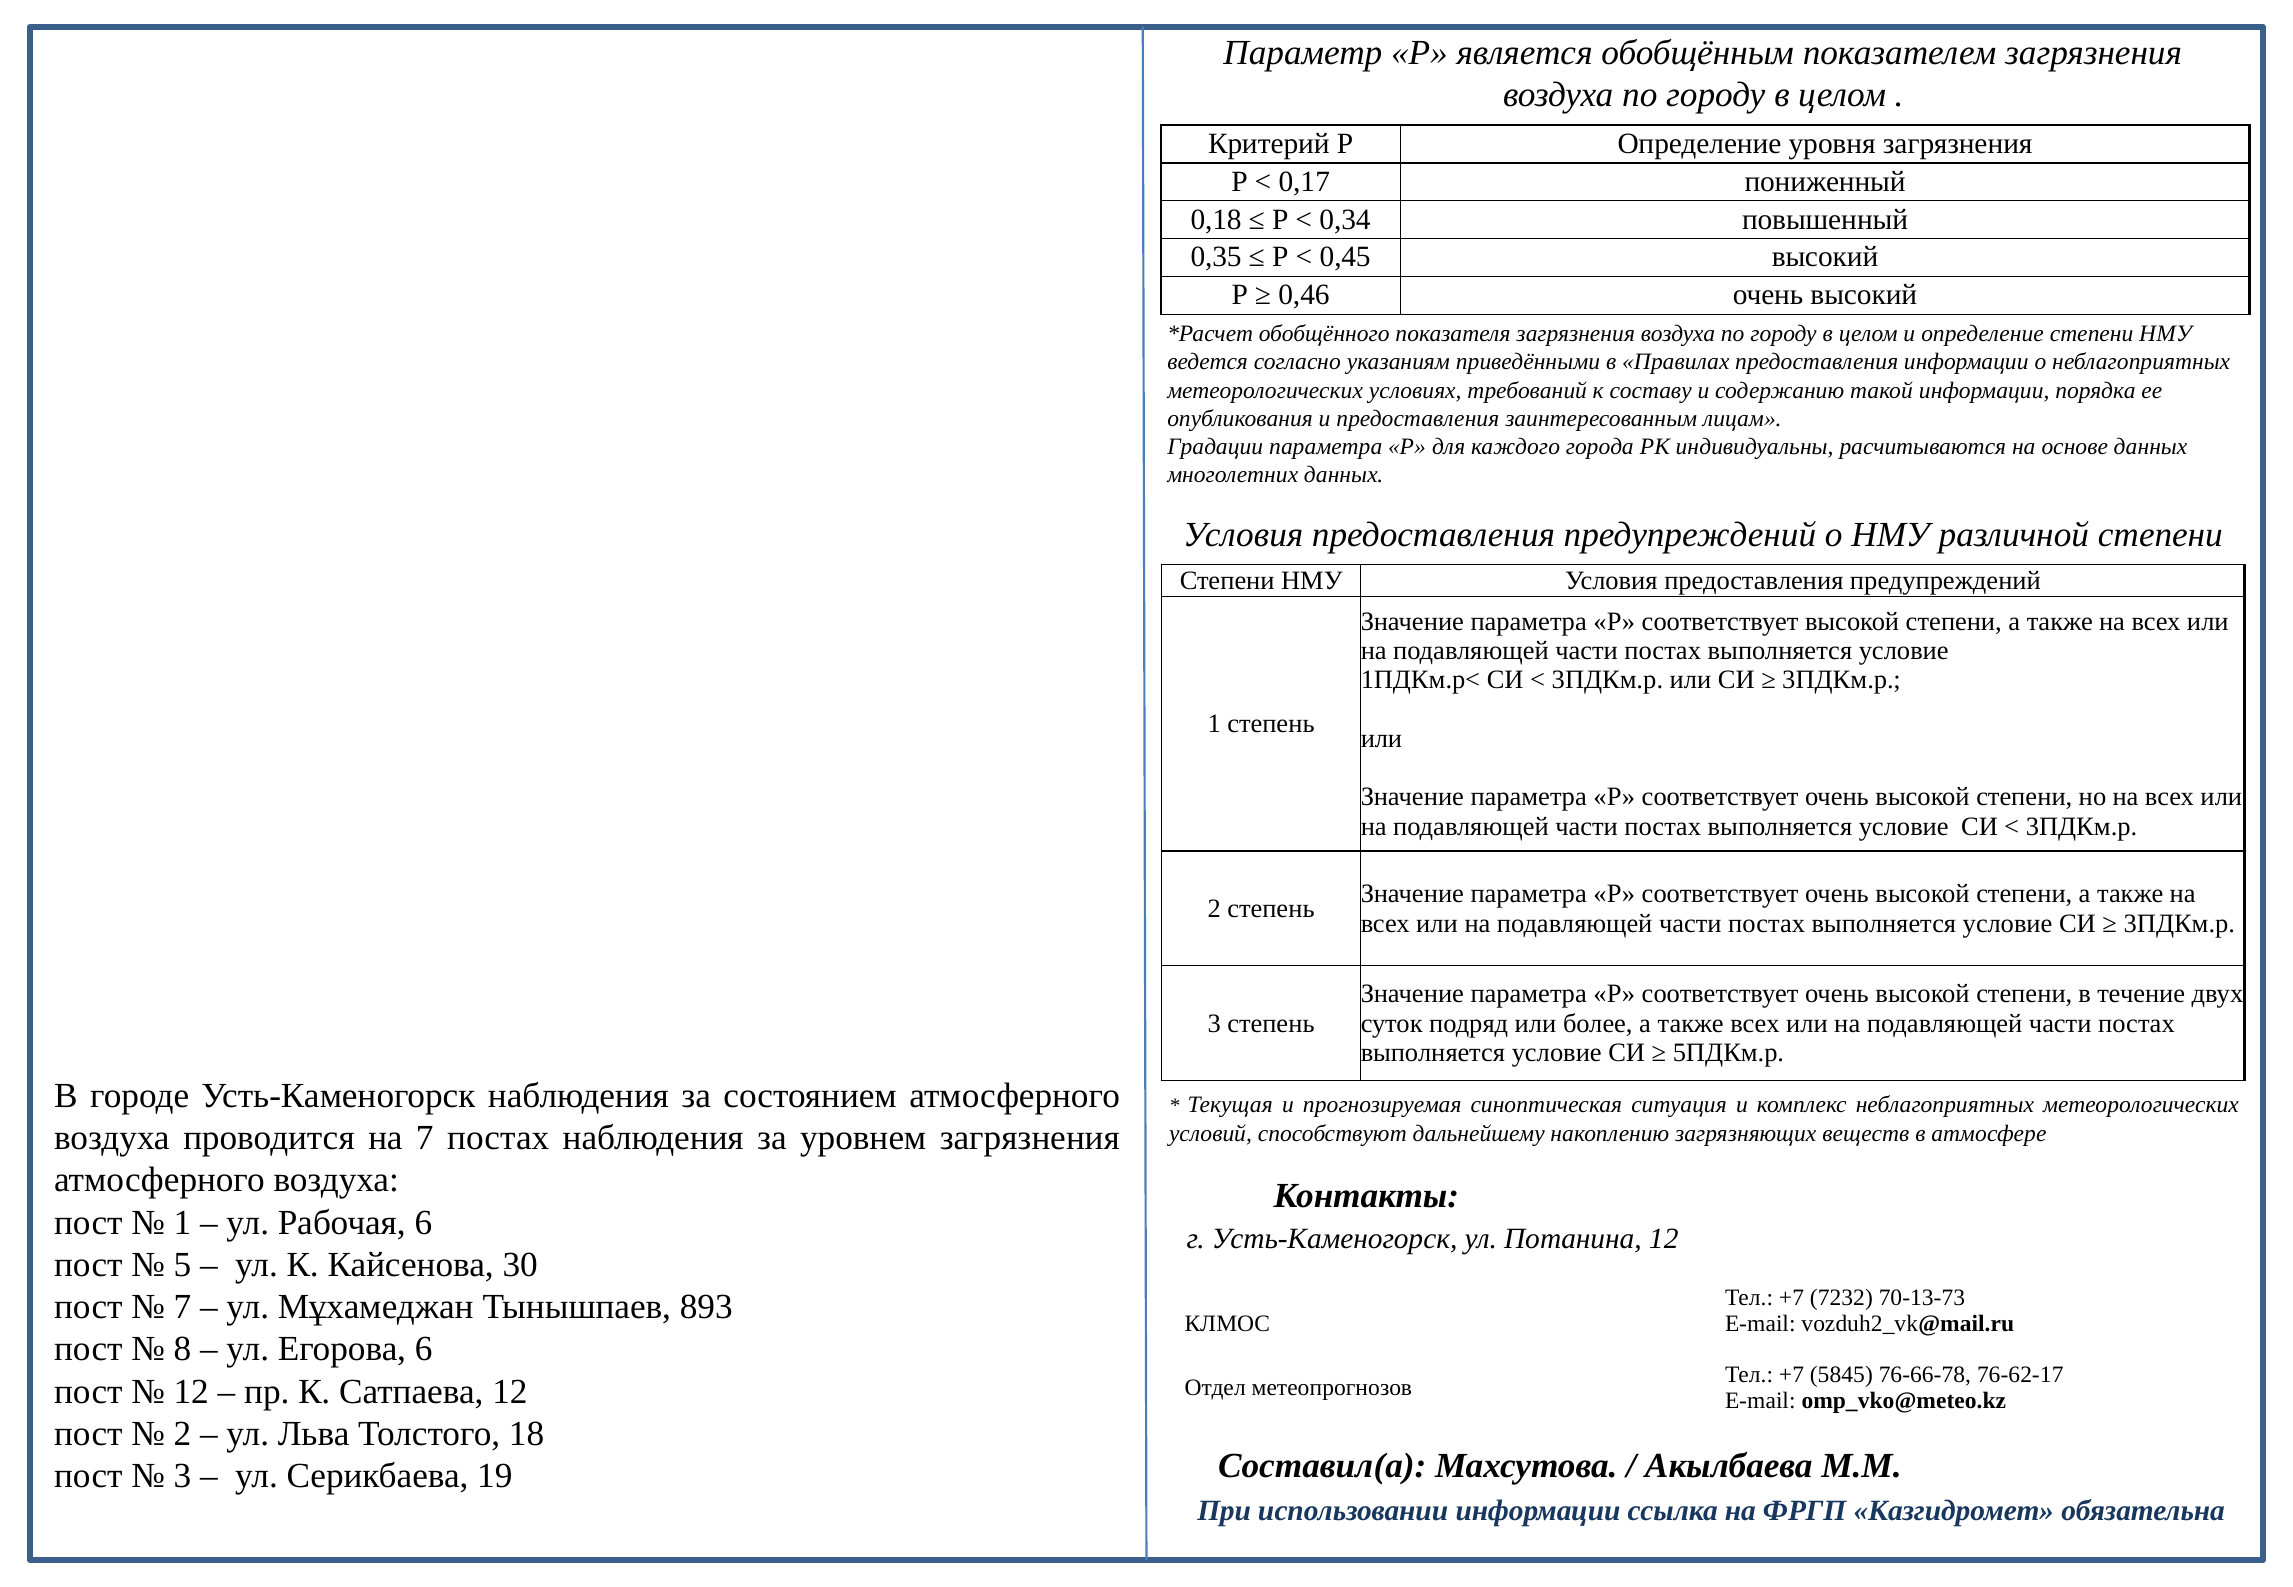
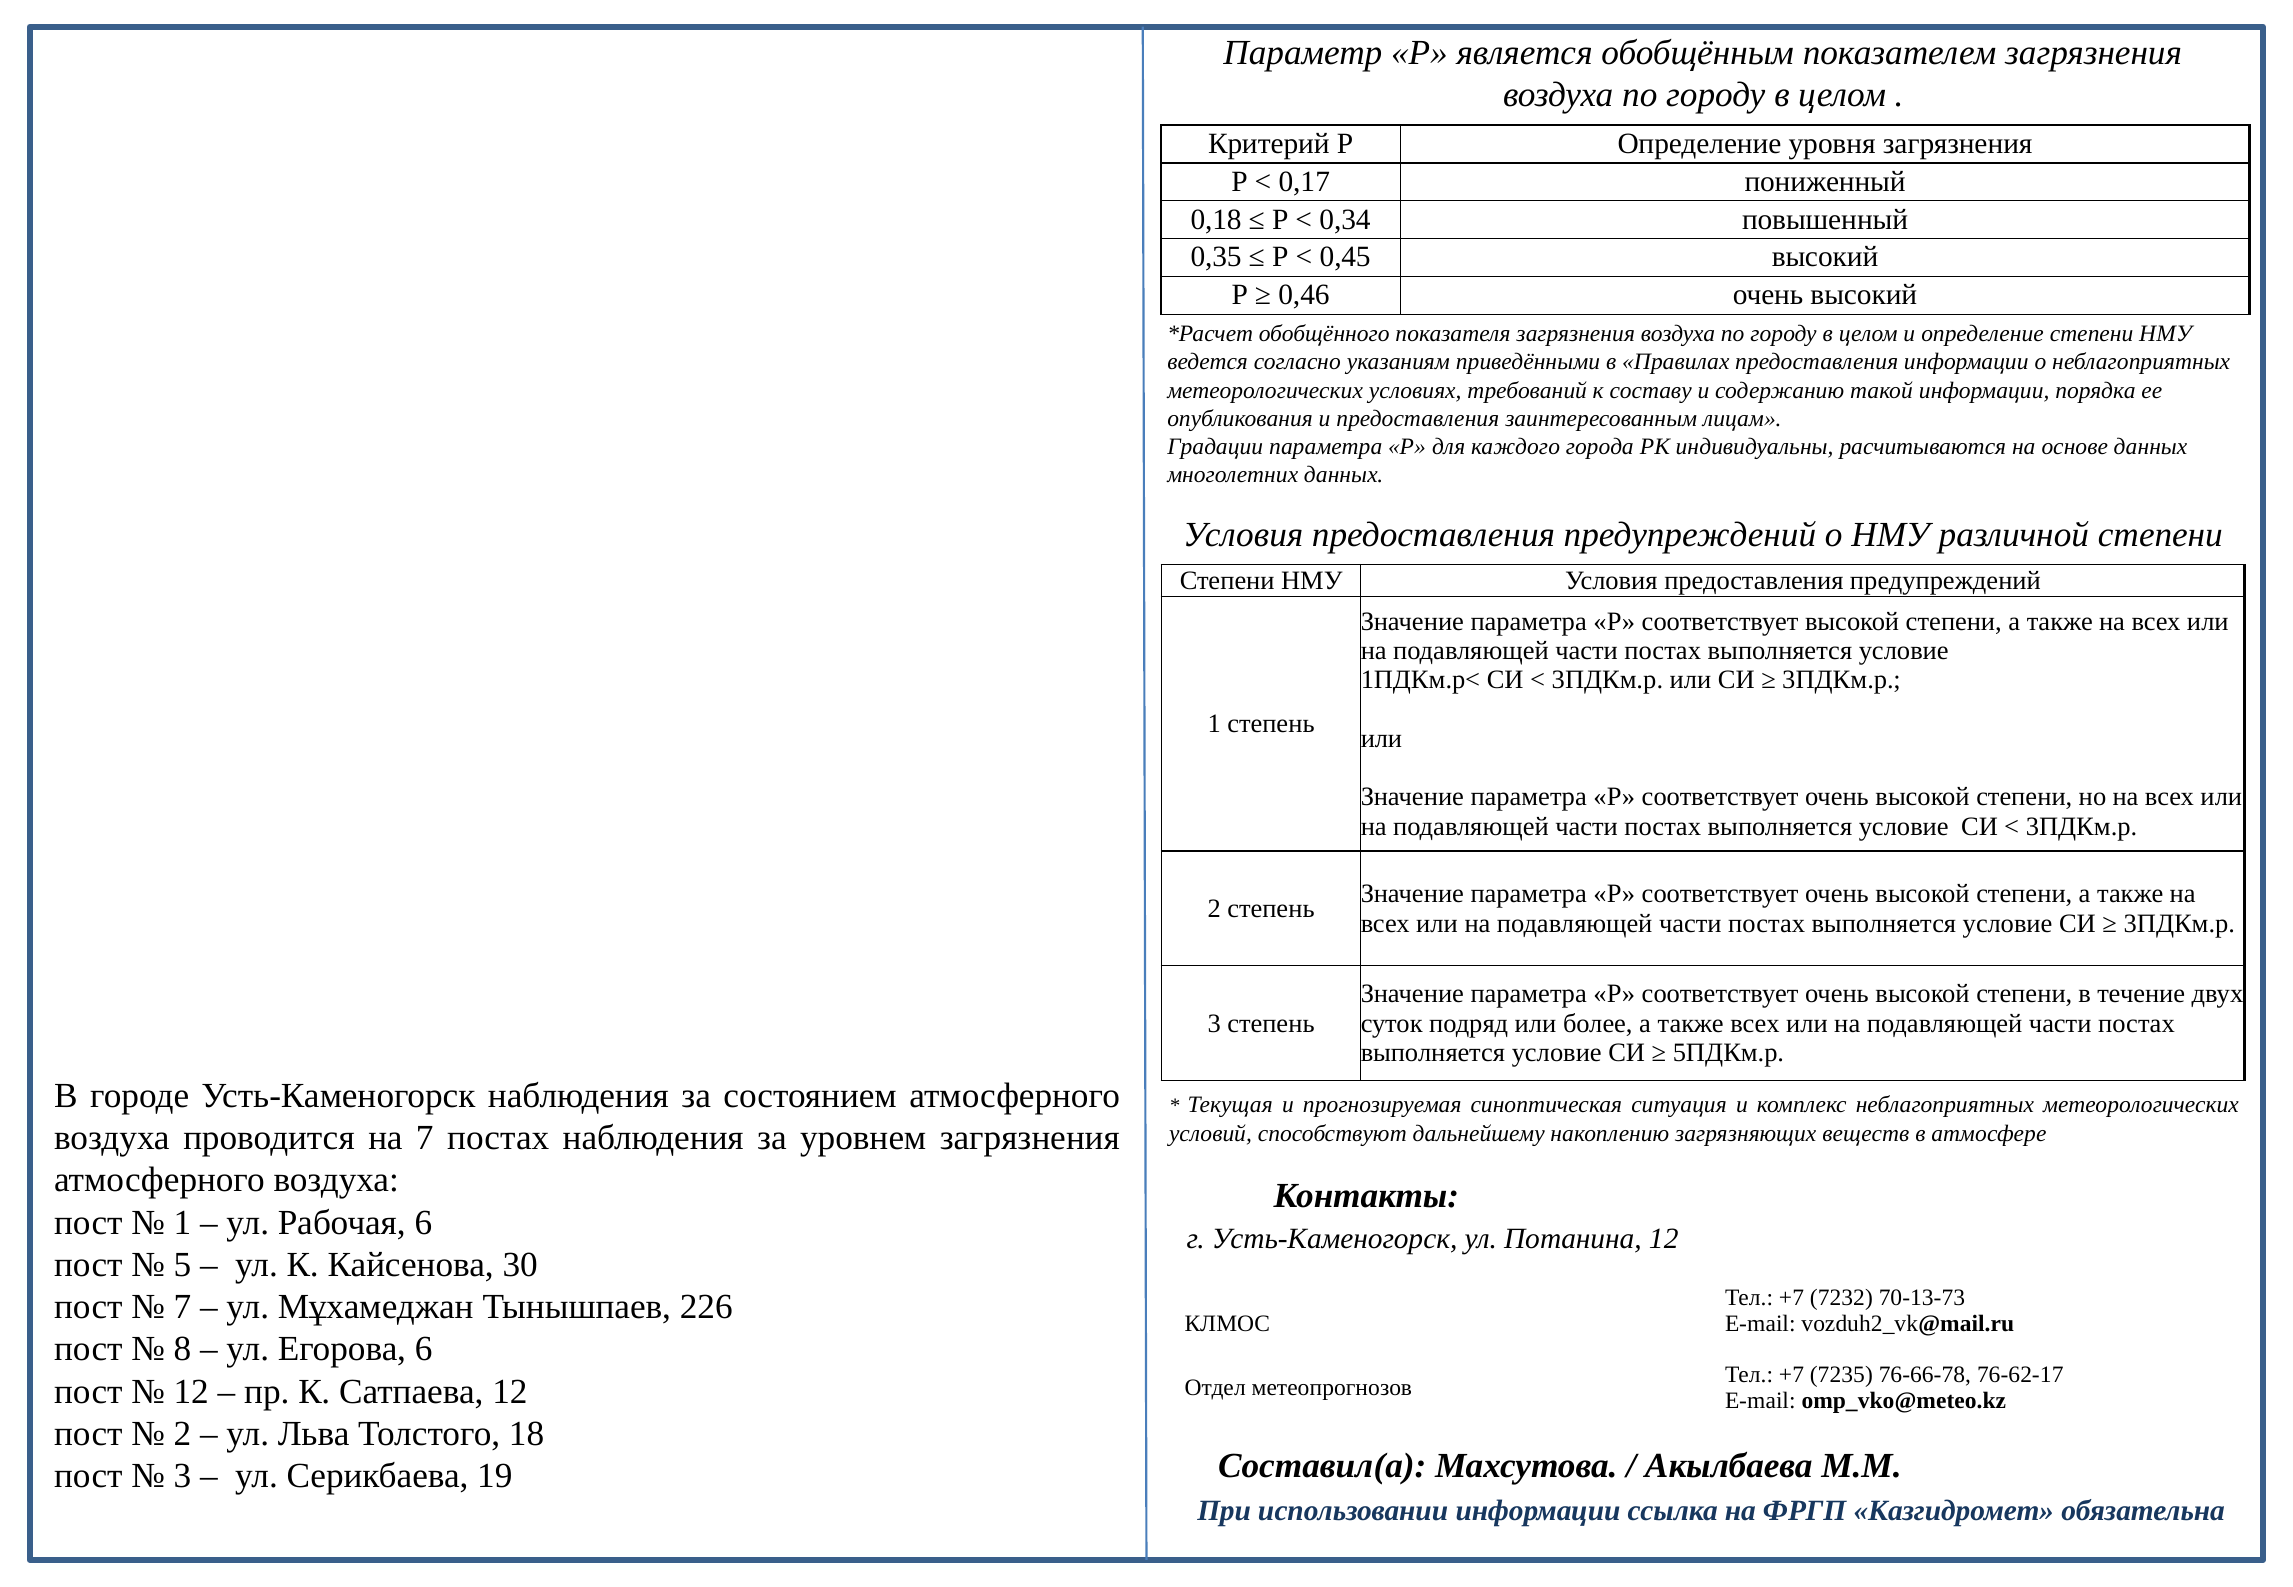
893: 893 -> 226 (706, 1307)
5845: 5845 -> 7235 (1841, 1376)
